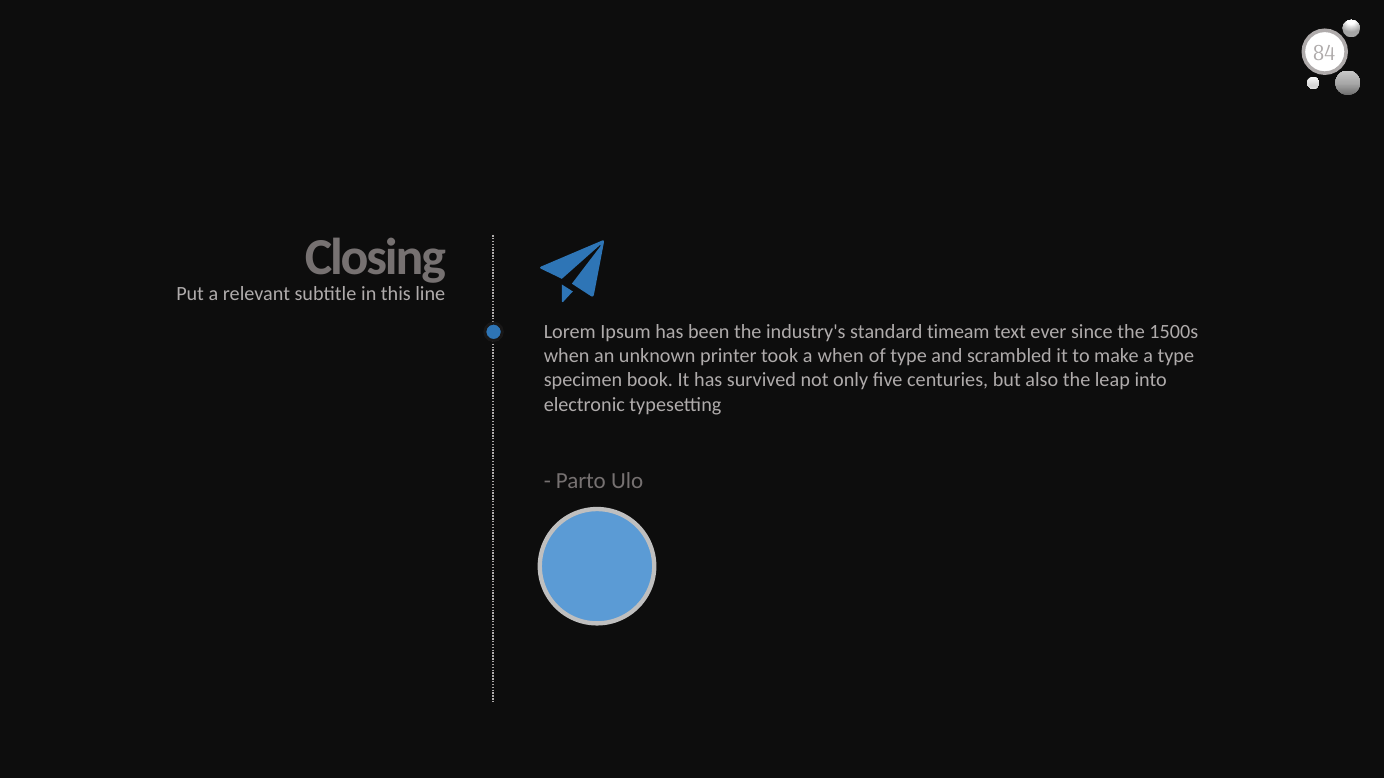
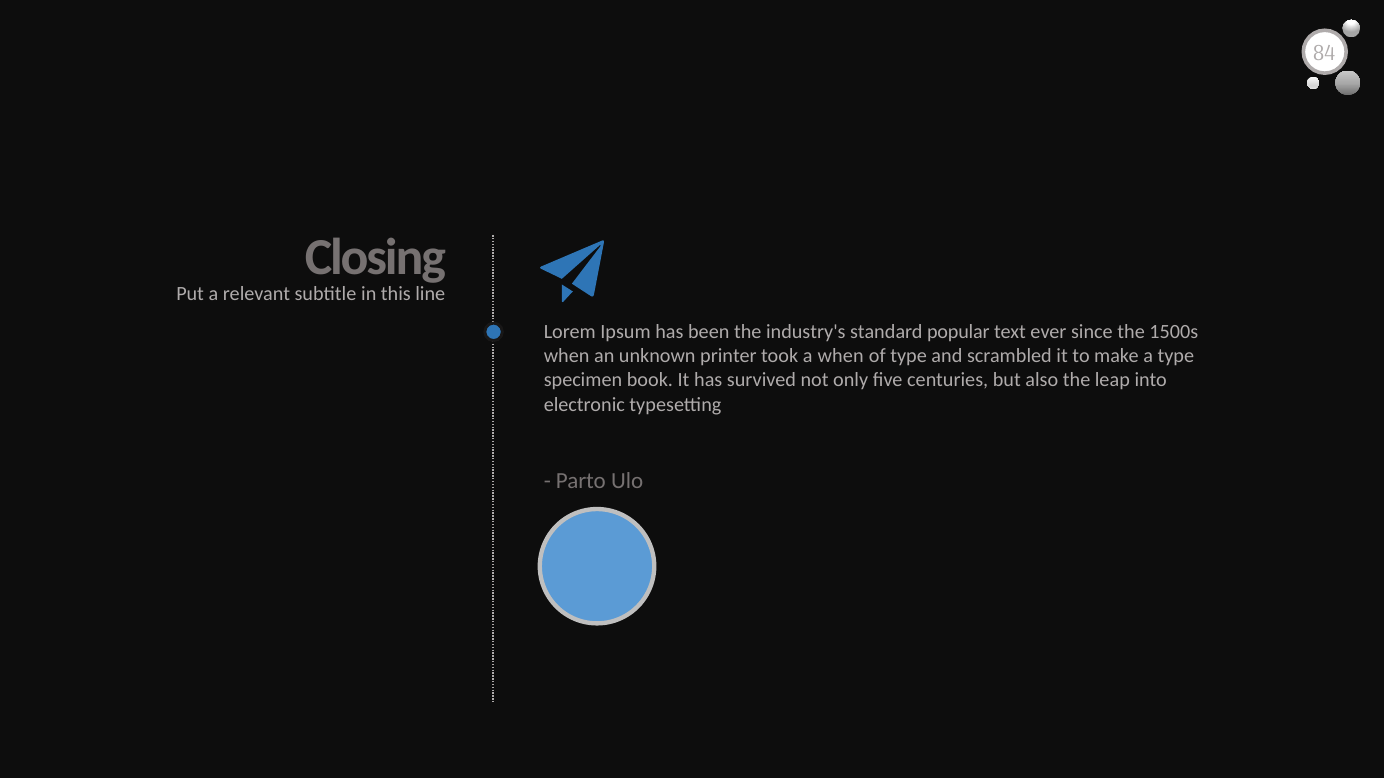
timeam: timeam -> popular (958, 332)
